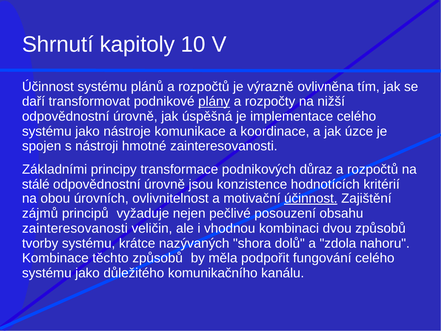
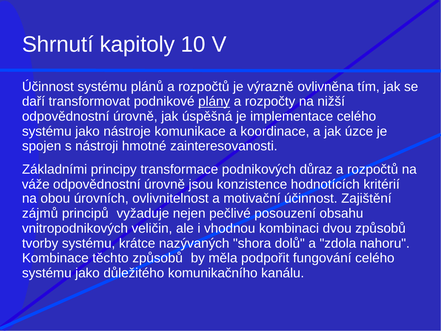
stálé: stálé -> váže (36, 184)
účinnost underline: present -> none (311, 198)
zainteresovanosti: zainteresovanosti -> vnitropodnikových (75, 228)
